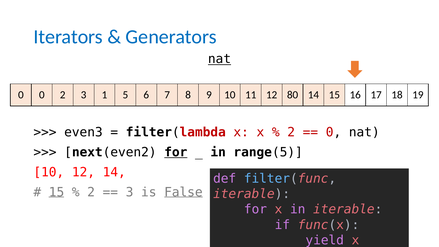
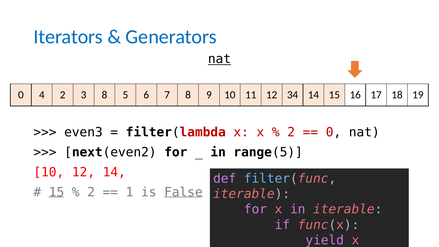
0 0: 0 -> 4 (42, 95)
3 1: 1 -> 8 (104, 95)
80: 80 -> 34 (293, 95)
for underline: present -> none (176, 152)
3: 3 -> 1 (130, 192)
